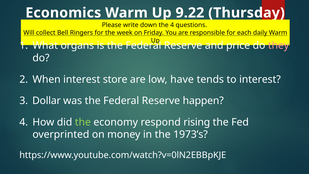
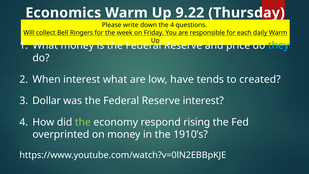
What organs: organs -> money (77, 46)
they colour: pink -> light blue (279, 46)
interest store: store -> what (115, 79)
to interest: interest -> created (260, 79)
Reserve happen: happen -> interest (203, 101)
1973’s: 1973’s -> 1910’s (191, 134)
